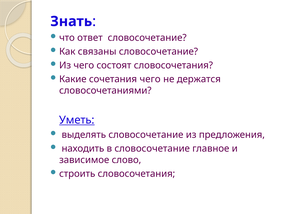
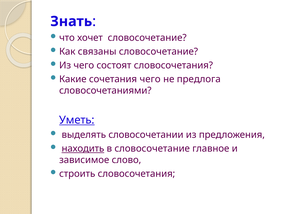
ответ: ответ -> хочет (90, 38)
держатся: держатся -> предлога (199, 79)
выделять словосочетание: словосочетание -> словосочетании (146, 135)
находить underline: none -> present (83, 149)
